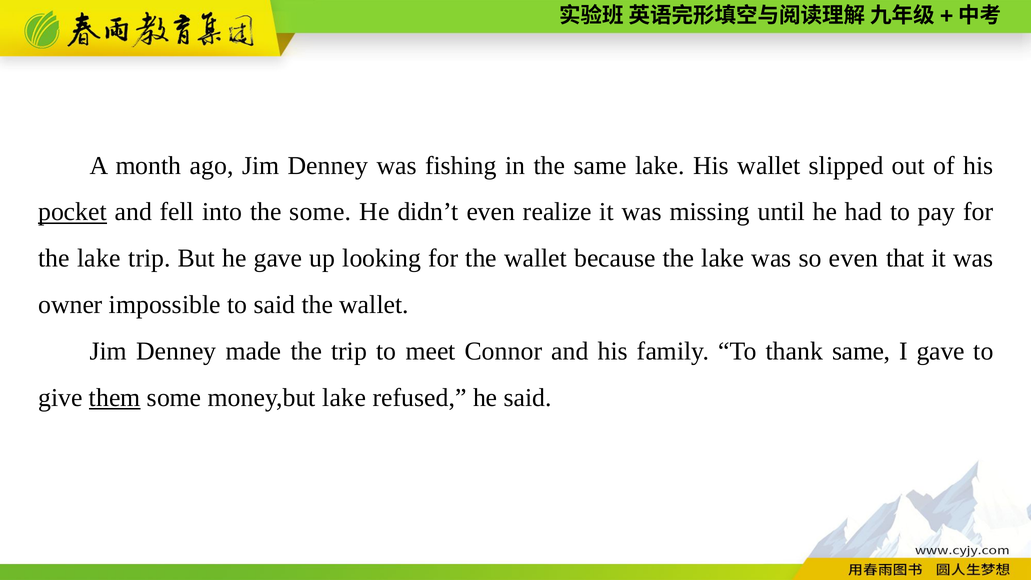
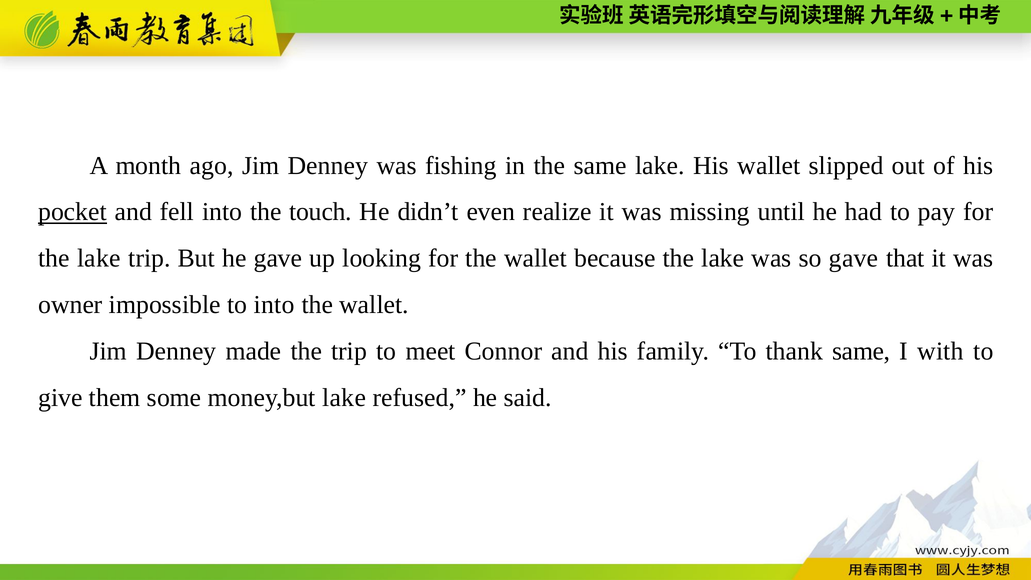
the some: some -> touch (321, 212)
so even: even -> gave (854, 258)
to said: said -> into (274, 305)
I gave: gave -> with (941, 351)
them underline: present -> none (115, 398)
